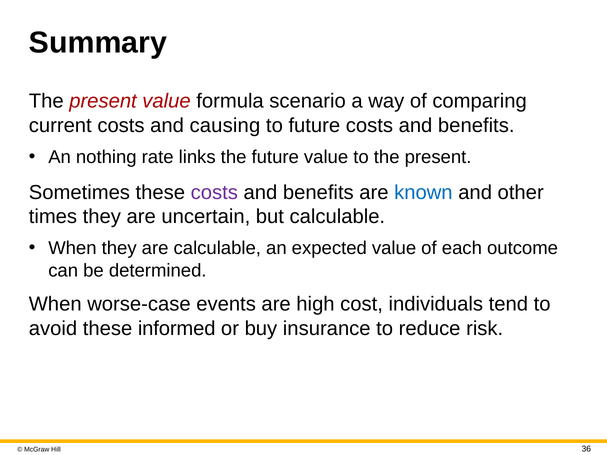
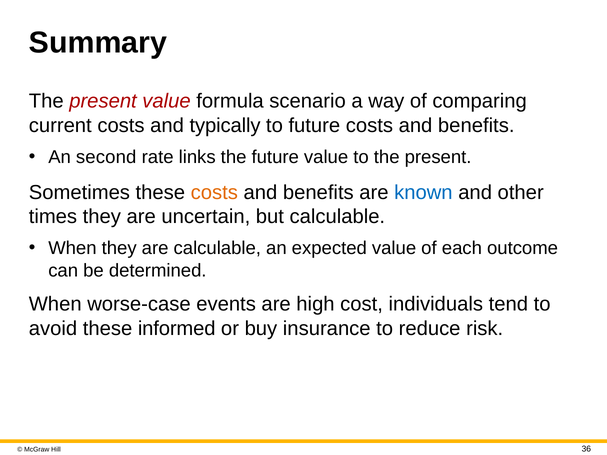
causing: causing -> typically (225, 126)
nothing: nothing -> second (106, 157)
costs colour: purple -> orange (214, 192)
